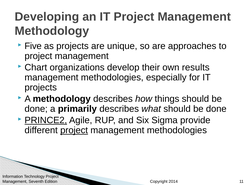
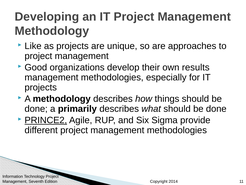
Five: Five -> Like (33, 46)
Chart: Chart -> Good (36, 67)
project underline: present -> none (74, 130)
